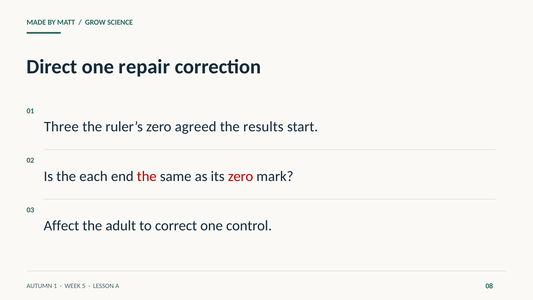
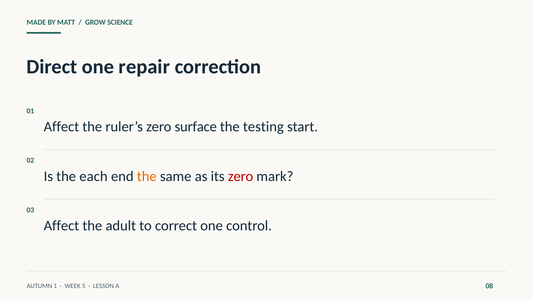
Three: Three -> Affect (61, 127)
agreed: agreed -> surface (196, 127)
results: results -> testing (263, 127)
the colour: red -> orange (147, 176)
